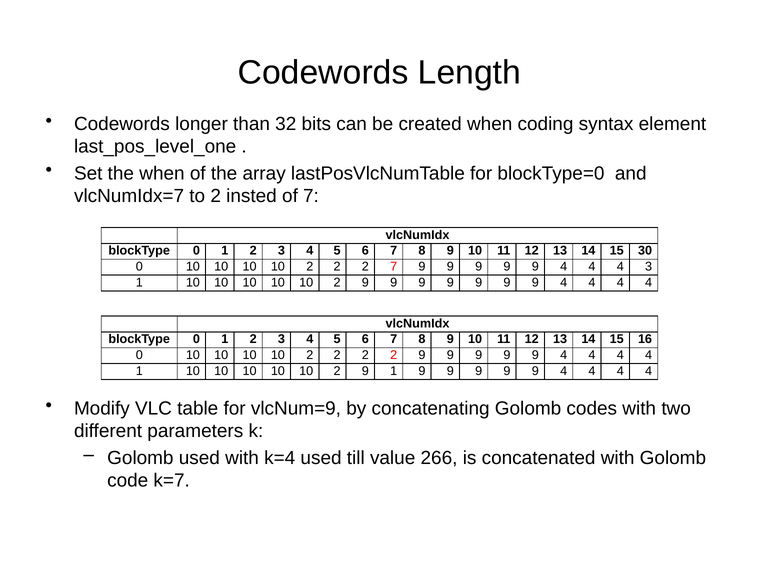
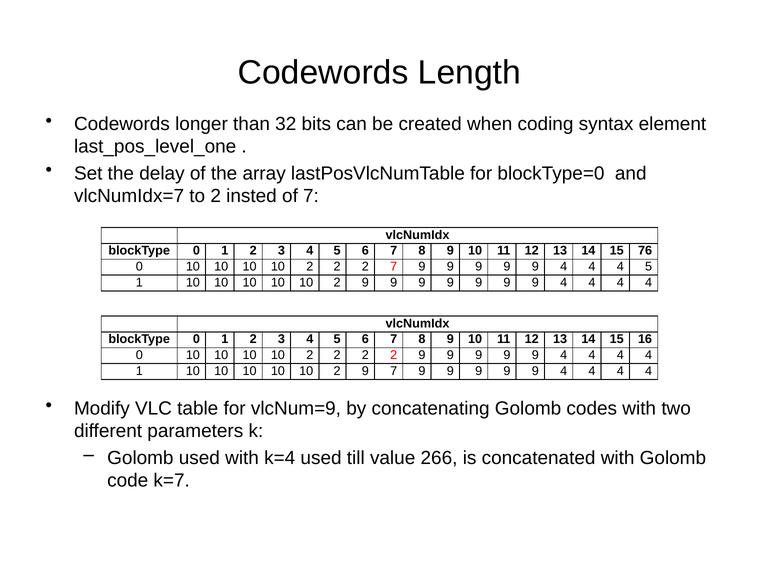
the when: when -> delay (162, 173)
30: 30 -> 76 (645, 251)
4 4 3: 3 -> 5 (649, 267)
9 1: 1 -> 7 (394, 371)
